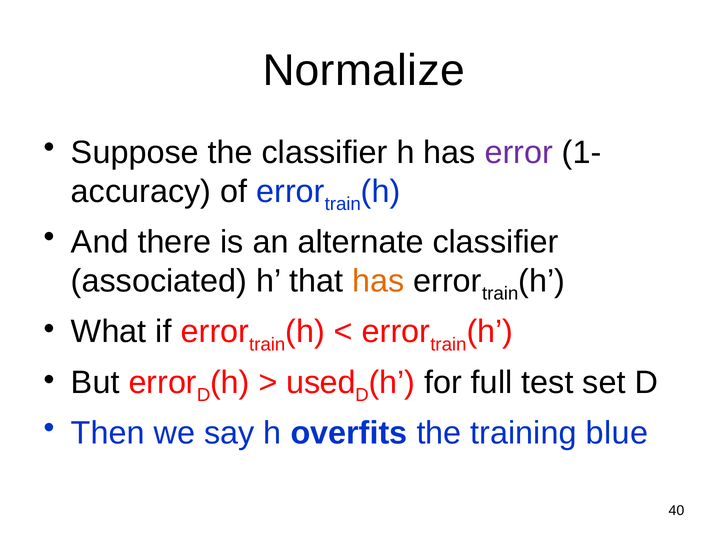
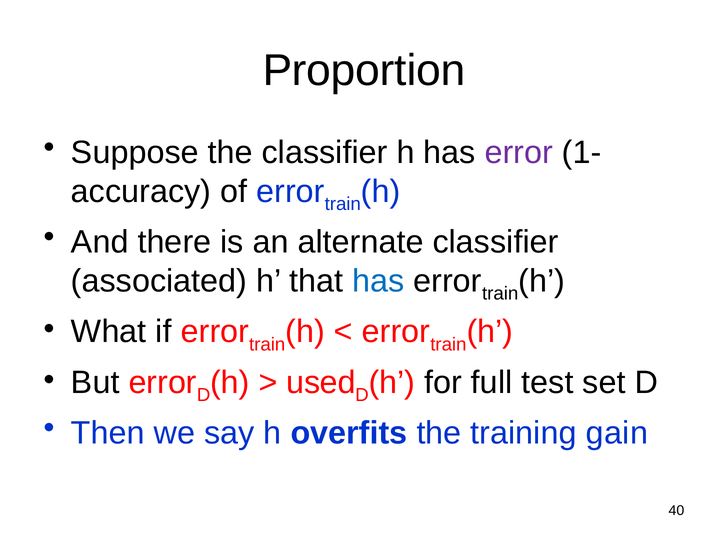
Normalize: Normalize -> Proportion (364, 70)
has colour: orange -> blue (378, 281)
blue: blue -> gain (617, 433)
